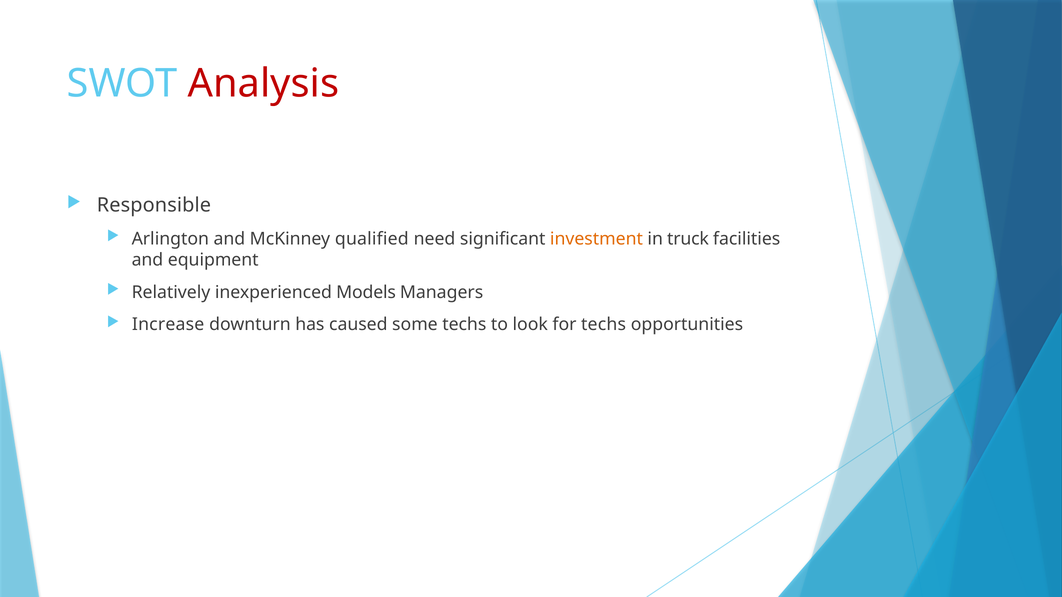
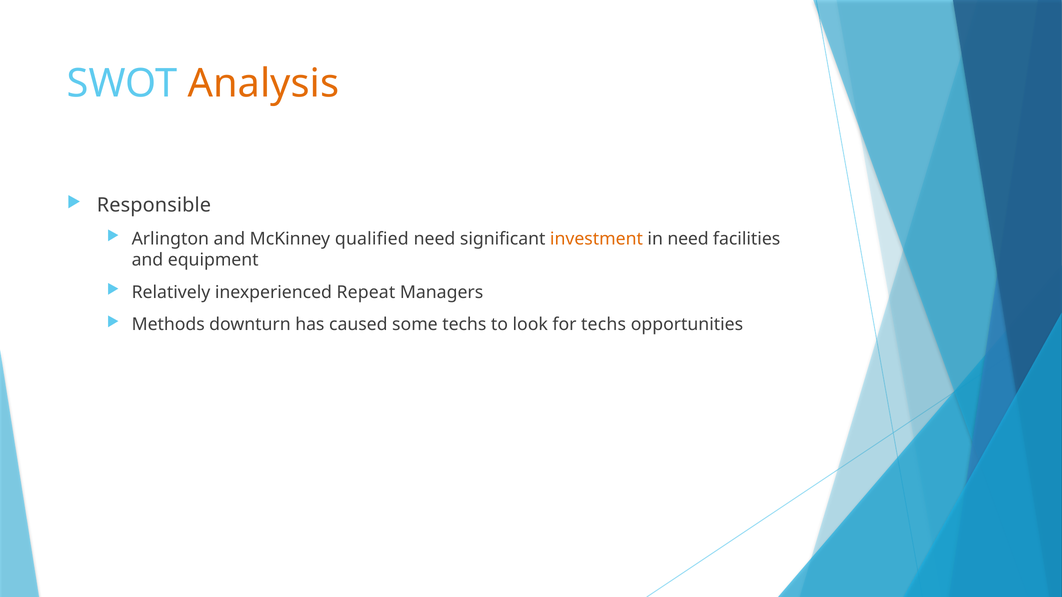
Analysis colour: red -> orange (263, 84)
in truck: truck -> need (688, 239)
Models: Models -> Repeat (366, 293)
Increase: Increase -> Methods (168, 325)
